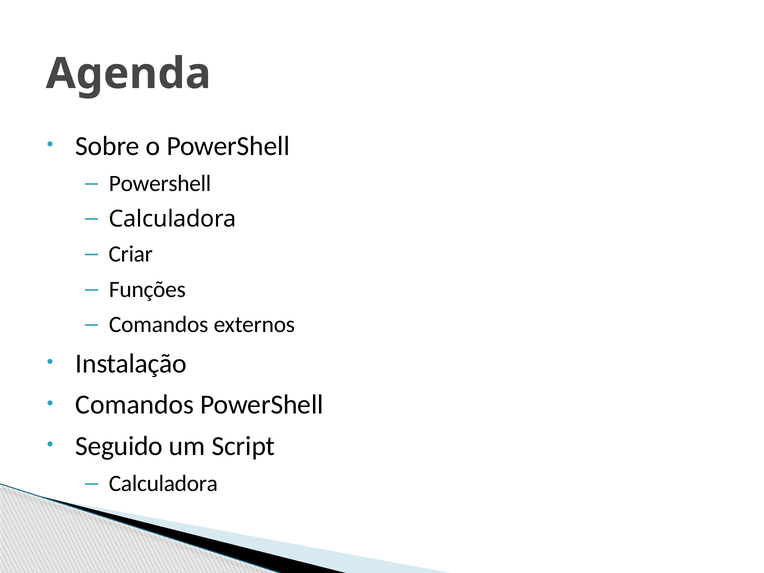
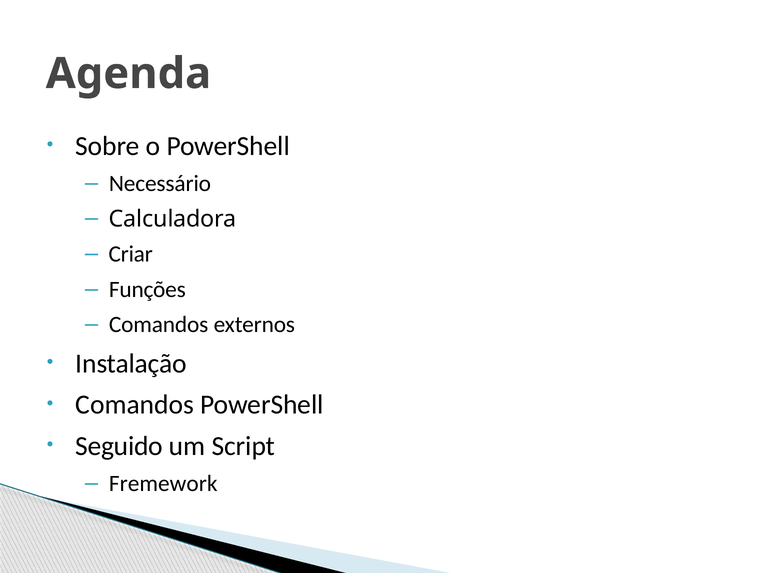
Powershell: Powershell -> Necessário (160, 184)
Calculadora: Calculadora -> Fremework (163, 483)
